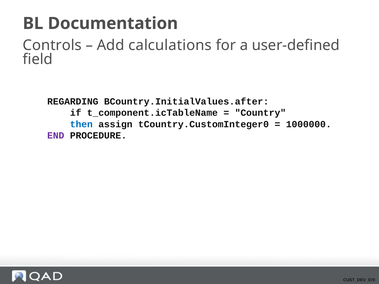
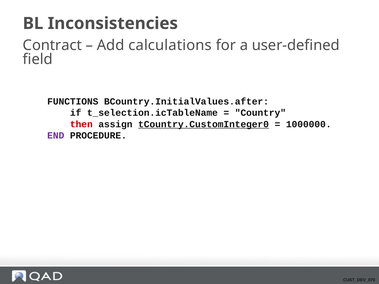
Documentation: Documentation -> Inconsistencies (113, 23)
Controls: Controls -> Contract (52, 45)
REGARDING: REGARDING -> FUNCTIONS (73, 102)
t_component.icTableName: t_component.icTableName -> t_selection.icTableName (152, 113)
then colour: blue -> red (81, 124)
tCountry.CustomInteger0 underline: none -> present (204, 124)
